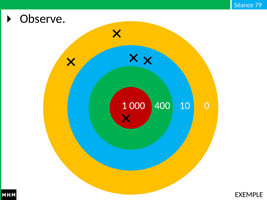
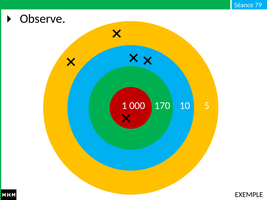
400: 400 -> 170 (162, 106)
0: 0 -> 5 (207, 106)
